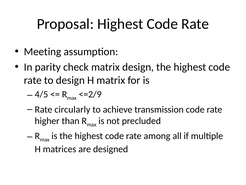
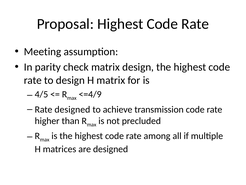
<=2/9: <=2/9 -> <=4/9 (90, 94)
Rate circularly: circularly -> designed (72, 109)
